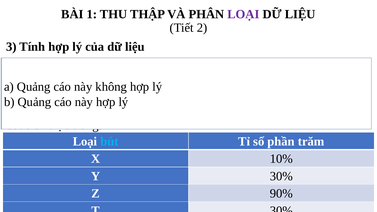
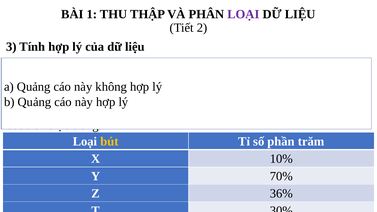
bút colour: light blue -> yellow (109, 141)
Y 30%: 30% -> 70% (281, 176)
90%: 90% -> 36% (281, 194)
